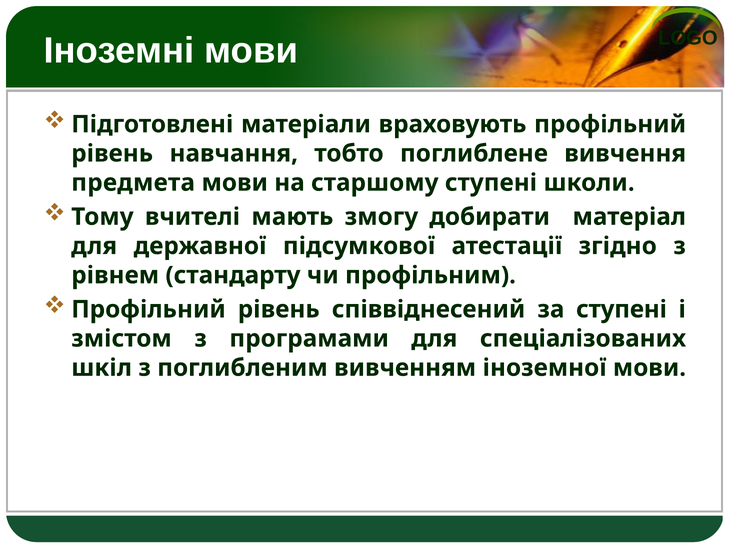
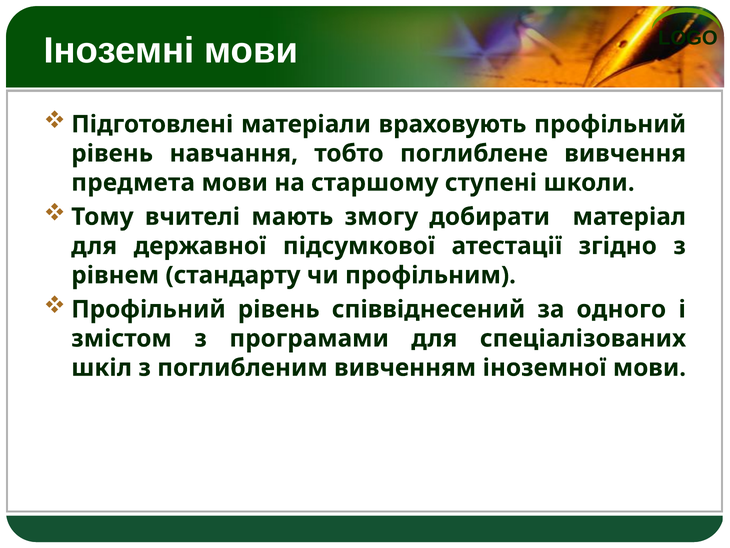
за ступені: ступені -> одного (621, 309)
